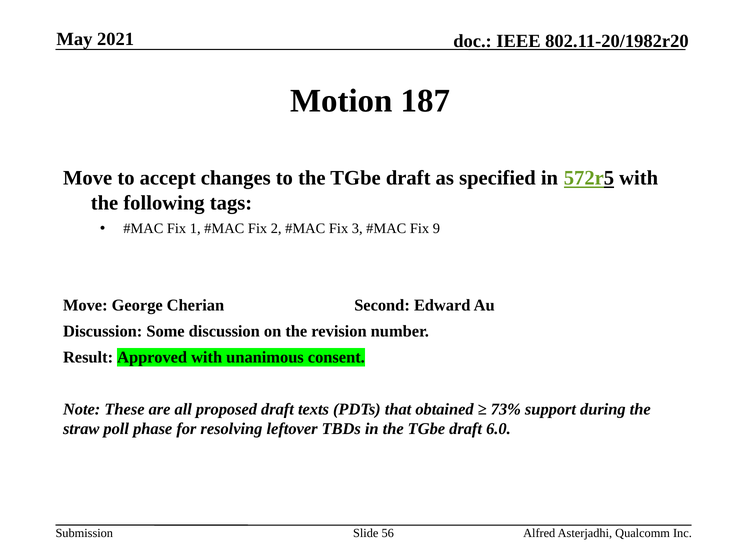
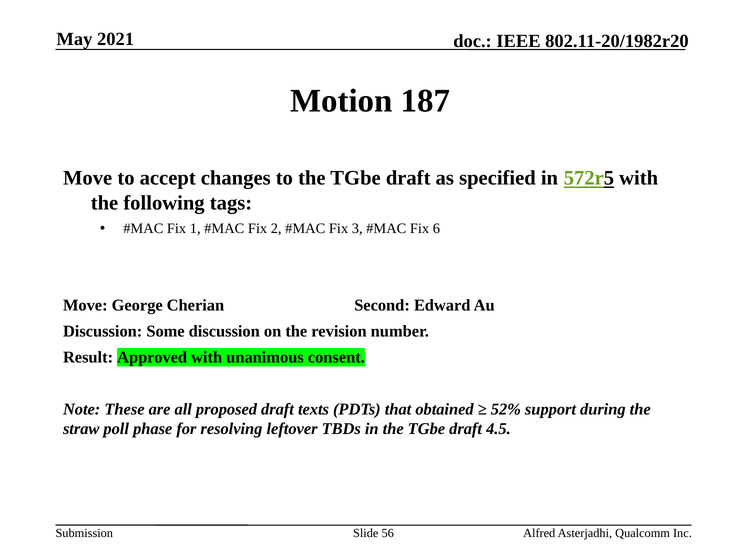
9: 9 -> 6 (436, 228)
73%: 73% -> 52% (506, 409)
6.0: 6.0 -> 4.5 (498, 429)
